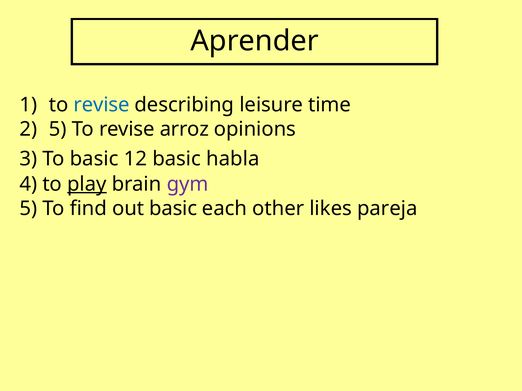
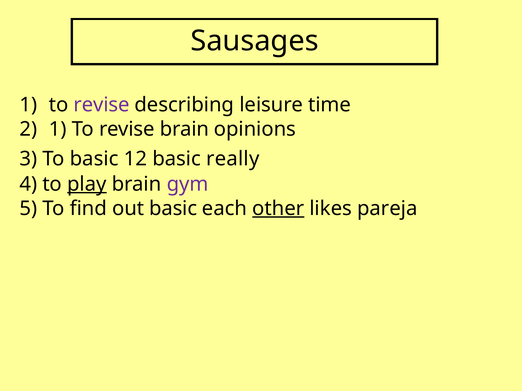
Aprender: Aprender -> Sausages (255, 41)
revise colour: blue -> purple (102, 105)
2 5: 5 -> 1 (58, 129)
revise arroz: arroz -> brain (184, 129)
habla: habla -> really (233, 159)
other underline: none -> present (278, 209)
